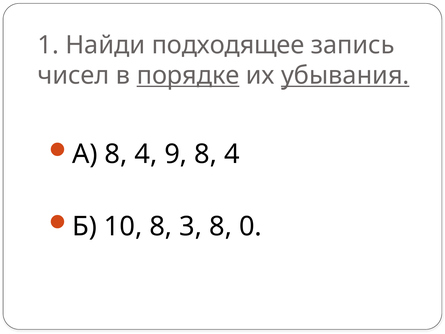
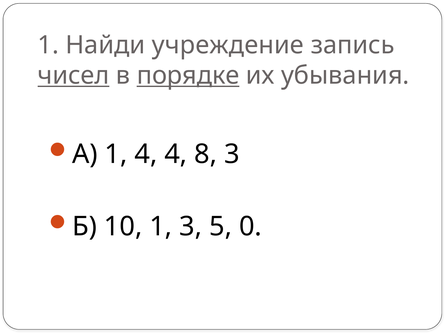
подходящее: подходящее -> учреждение (228, 45)
чисел underline: none -> present (74, 75)
убывания underline: present -> none (345, 75)
А 8: 8 -> 1 (116, 154)
4 9: 9 -> 4 (176, 154)
4: 4 -> 3 (232, 154)
10 8: 8 -> 1 (161, 227)
3 8: 8 -> 5 (221, 227)
